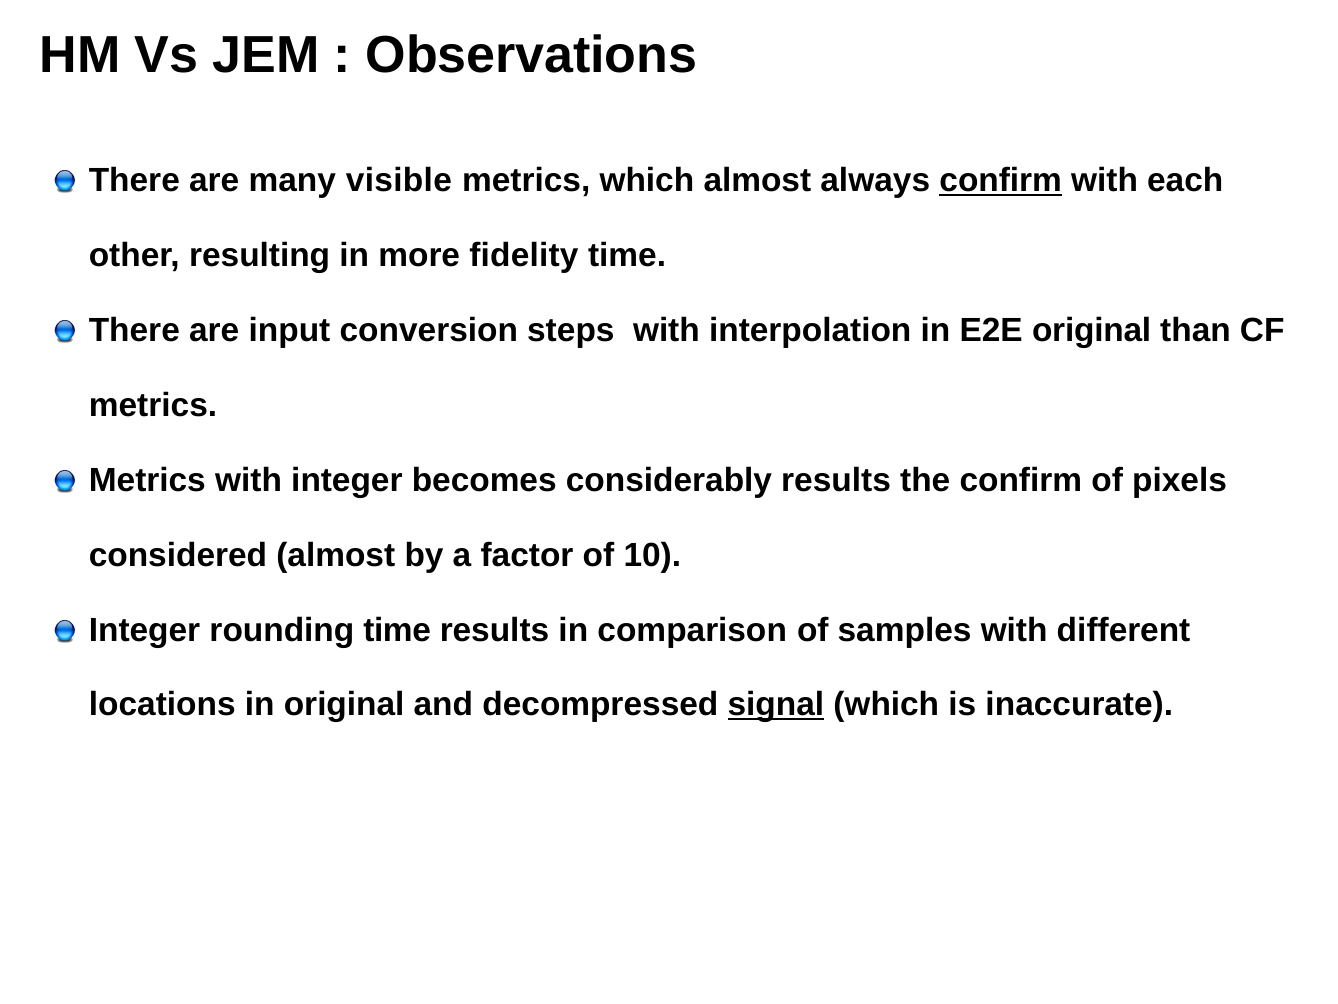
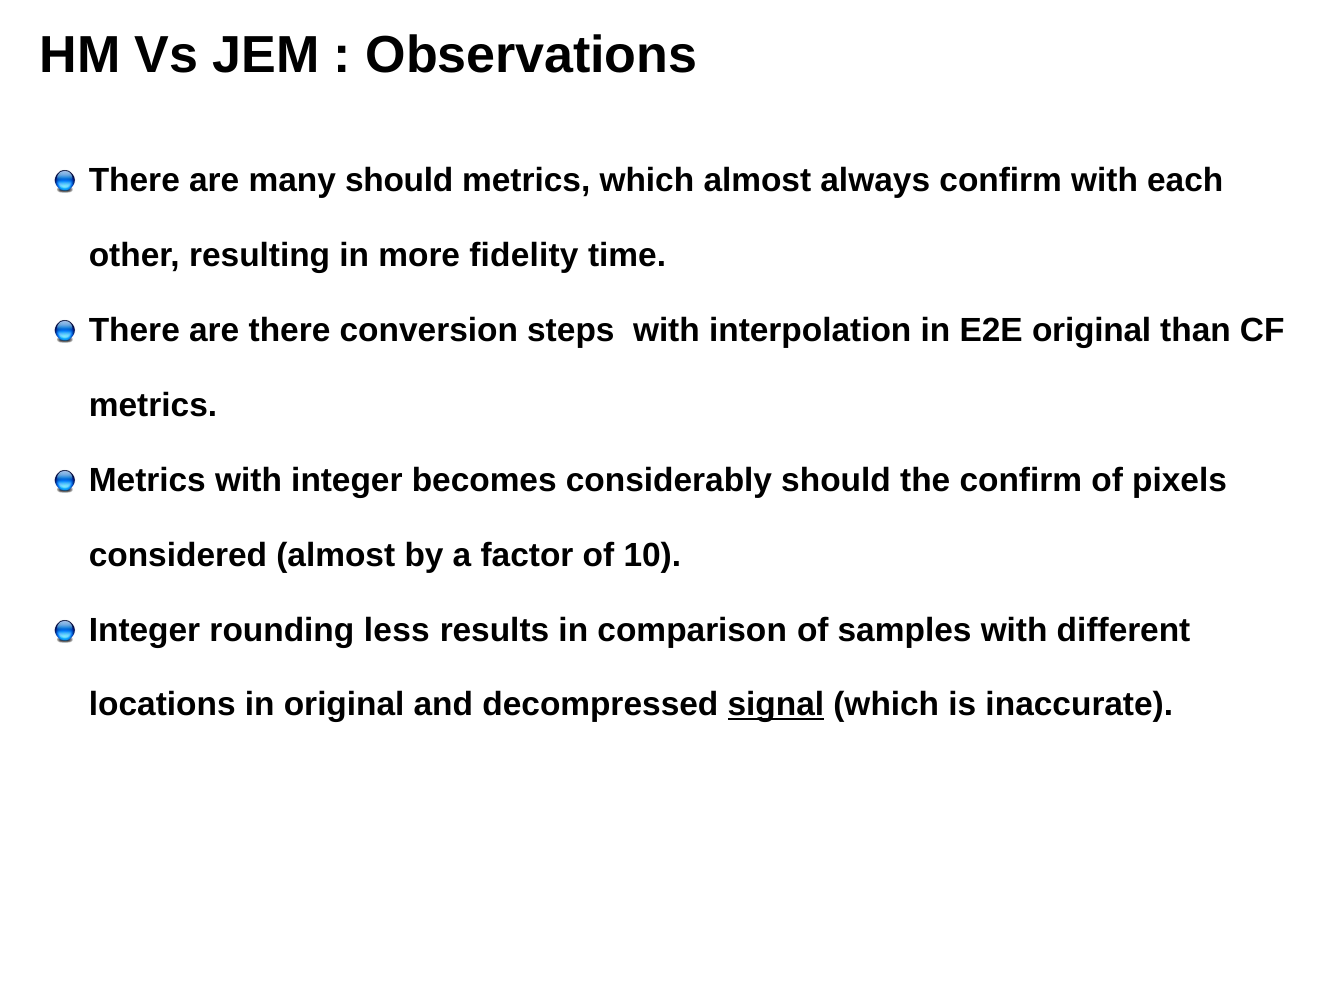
many visible: visible -> should (399, 180)
confirm underline: present -> none (1001, 180)
are input: input -> there (290, 330)
considerably results: results -> should (836, 480)
rounding time: time -> less (397, 630)
